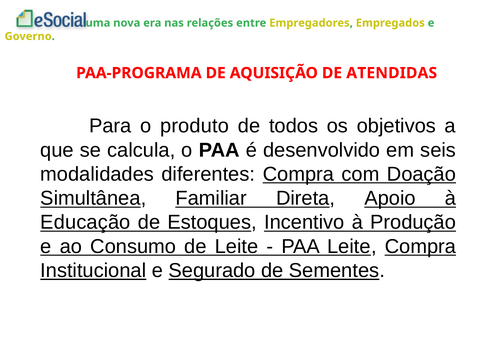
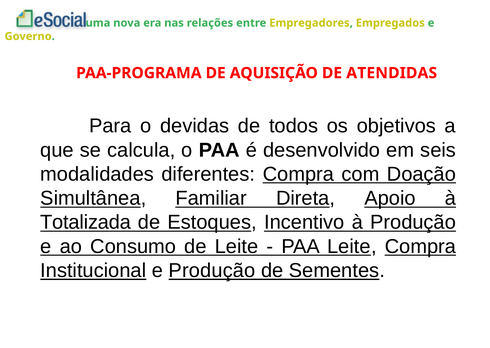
produto: produto -> devidas (195, 126)
Educação: Educação -> Totalizada (86, 222)
e Segurado: Segurado -> Produção (212, 270)
